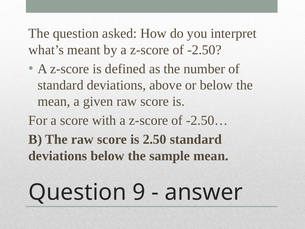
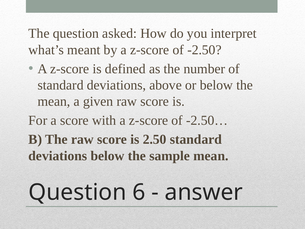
9: 9 -> 6 (139, 192)
